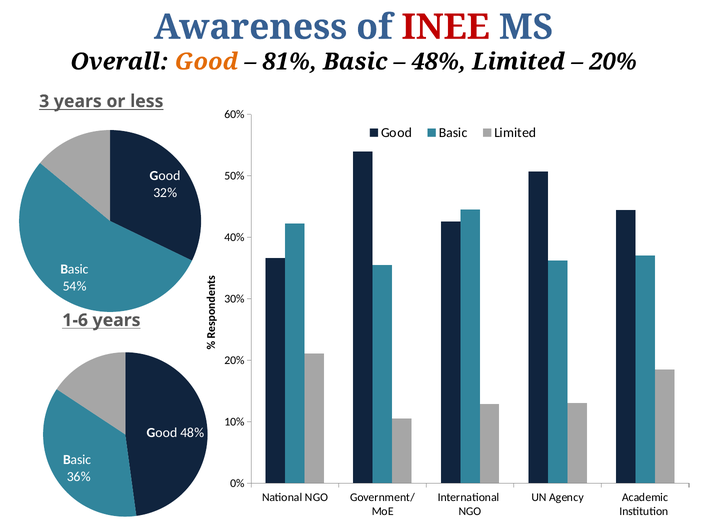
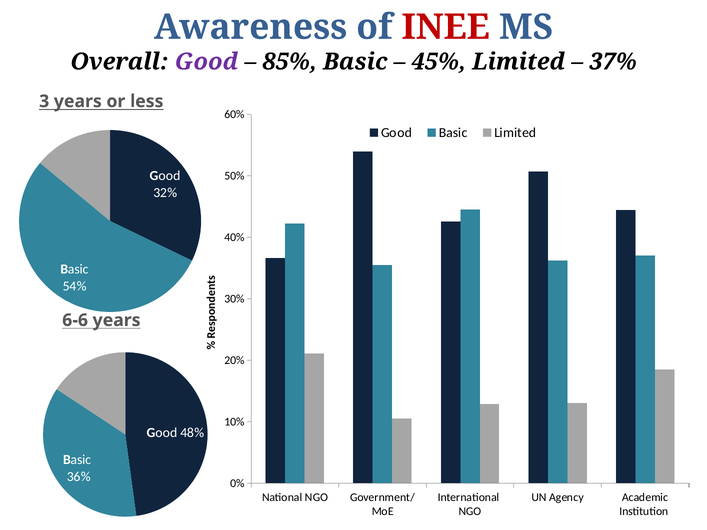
Good colour: orange -> purple (206, 62)
81%: 81% -> 85% (290, 62)
48%: 48% -> 45% (439, 62)
20%: 20% -> 37% (613, 62)
1-6: 1-6 -> 6-6 (75, 320)
